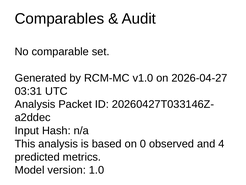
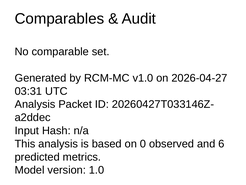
4: 4 -> 6 (221, 143)
